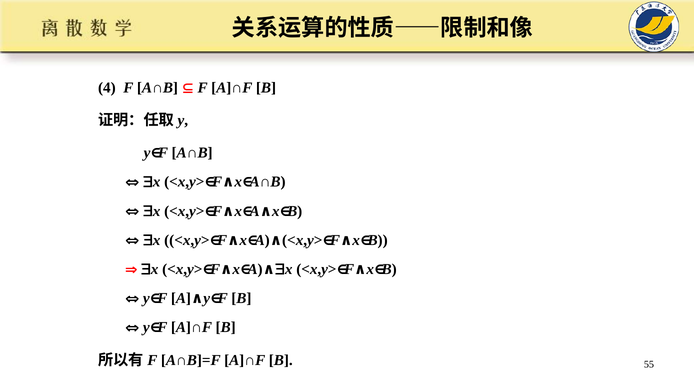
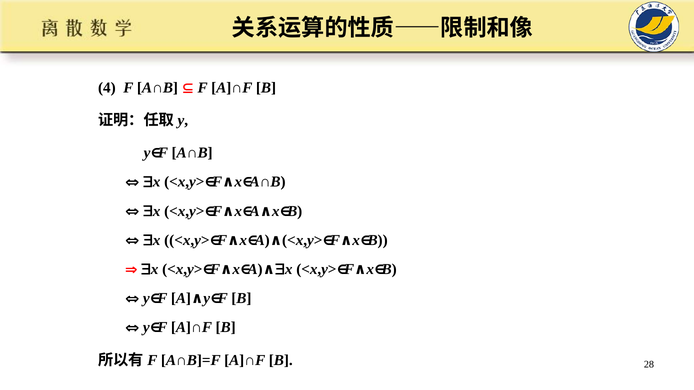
55: 55 -> 28 (649, 365)
